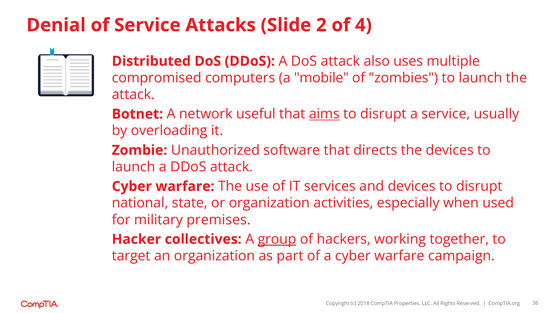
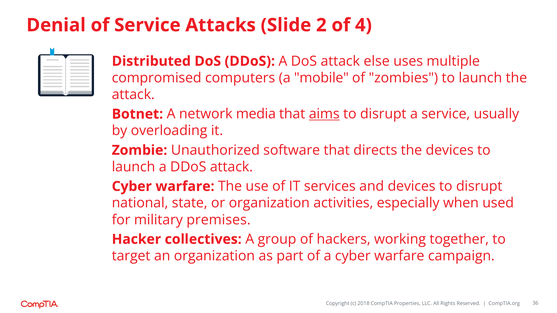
also: also -> else (377, 61)
useful: useful -> media (256, 114)
group underline: present -> none (277, 239)
